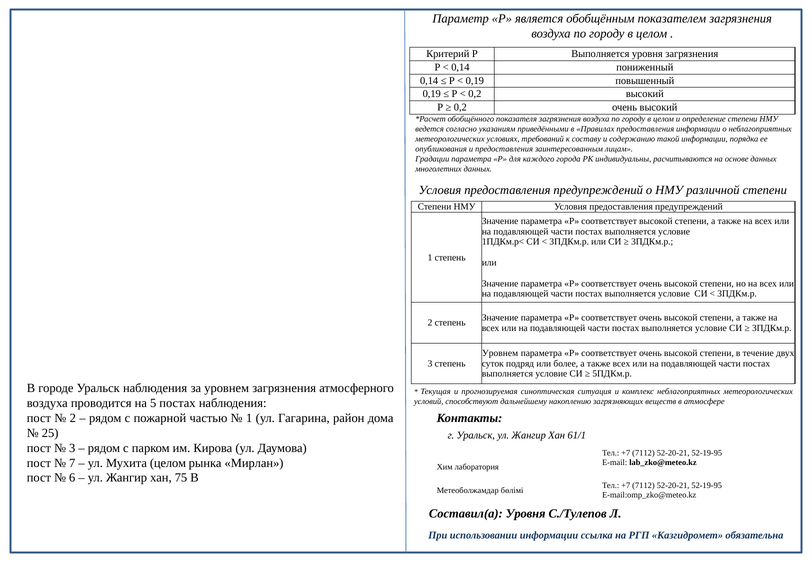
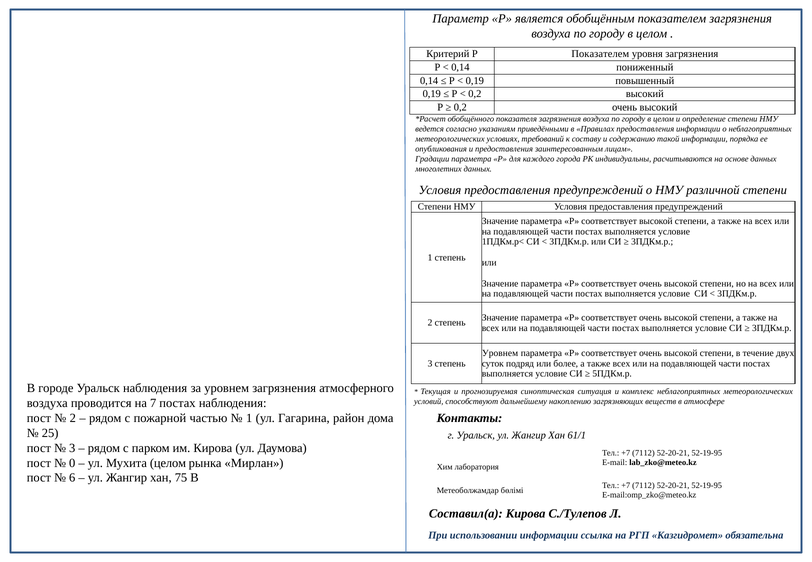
Р Выполняется: Выполняется -> Показателем (600, 54)
5: 5 -> 7 (153, 403)
7: 7 -> 0 (72, 463)
Составил(а Уровня: Уровня -> Кирова (526, 514)
